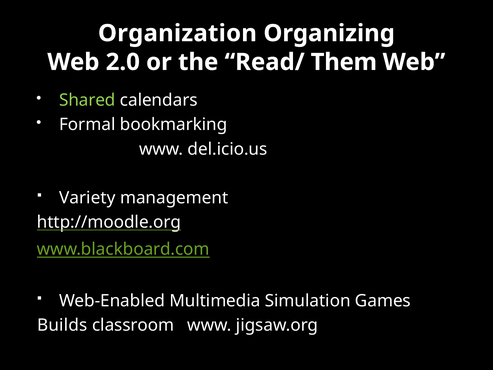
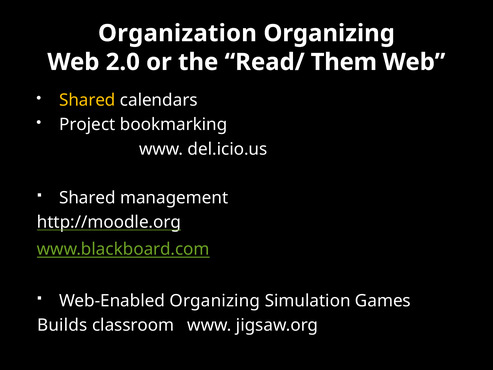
Shared colour: light green -> yellow (87, 100)
Formal: Formal -> Project (87, 125)
Variety: Variety -> Shared (87, 198)
Web-Enabled Multimedia: Multimedia -> Organizing (215, 301)
